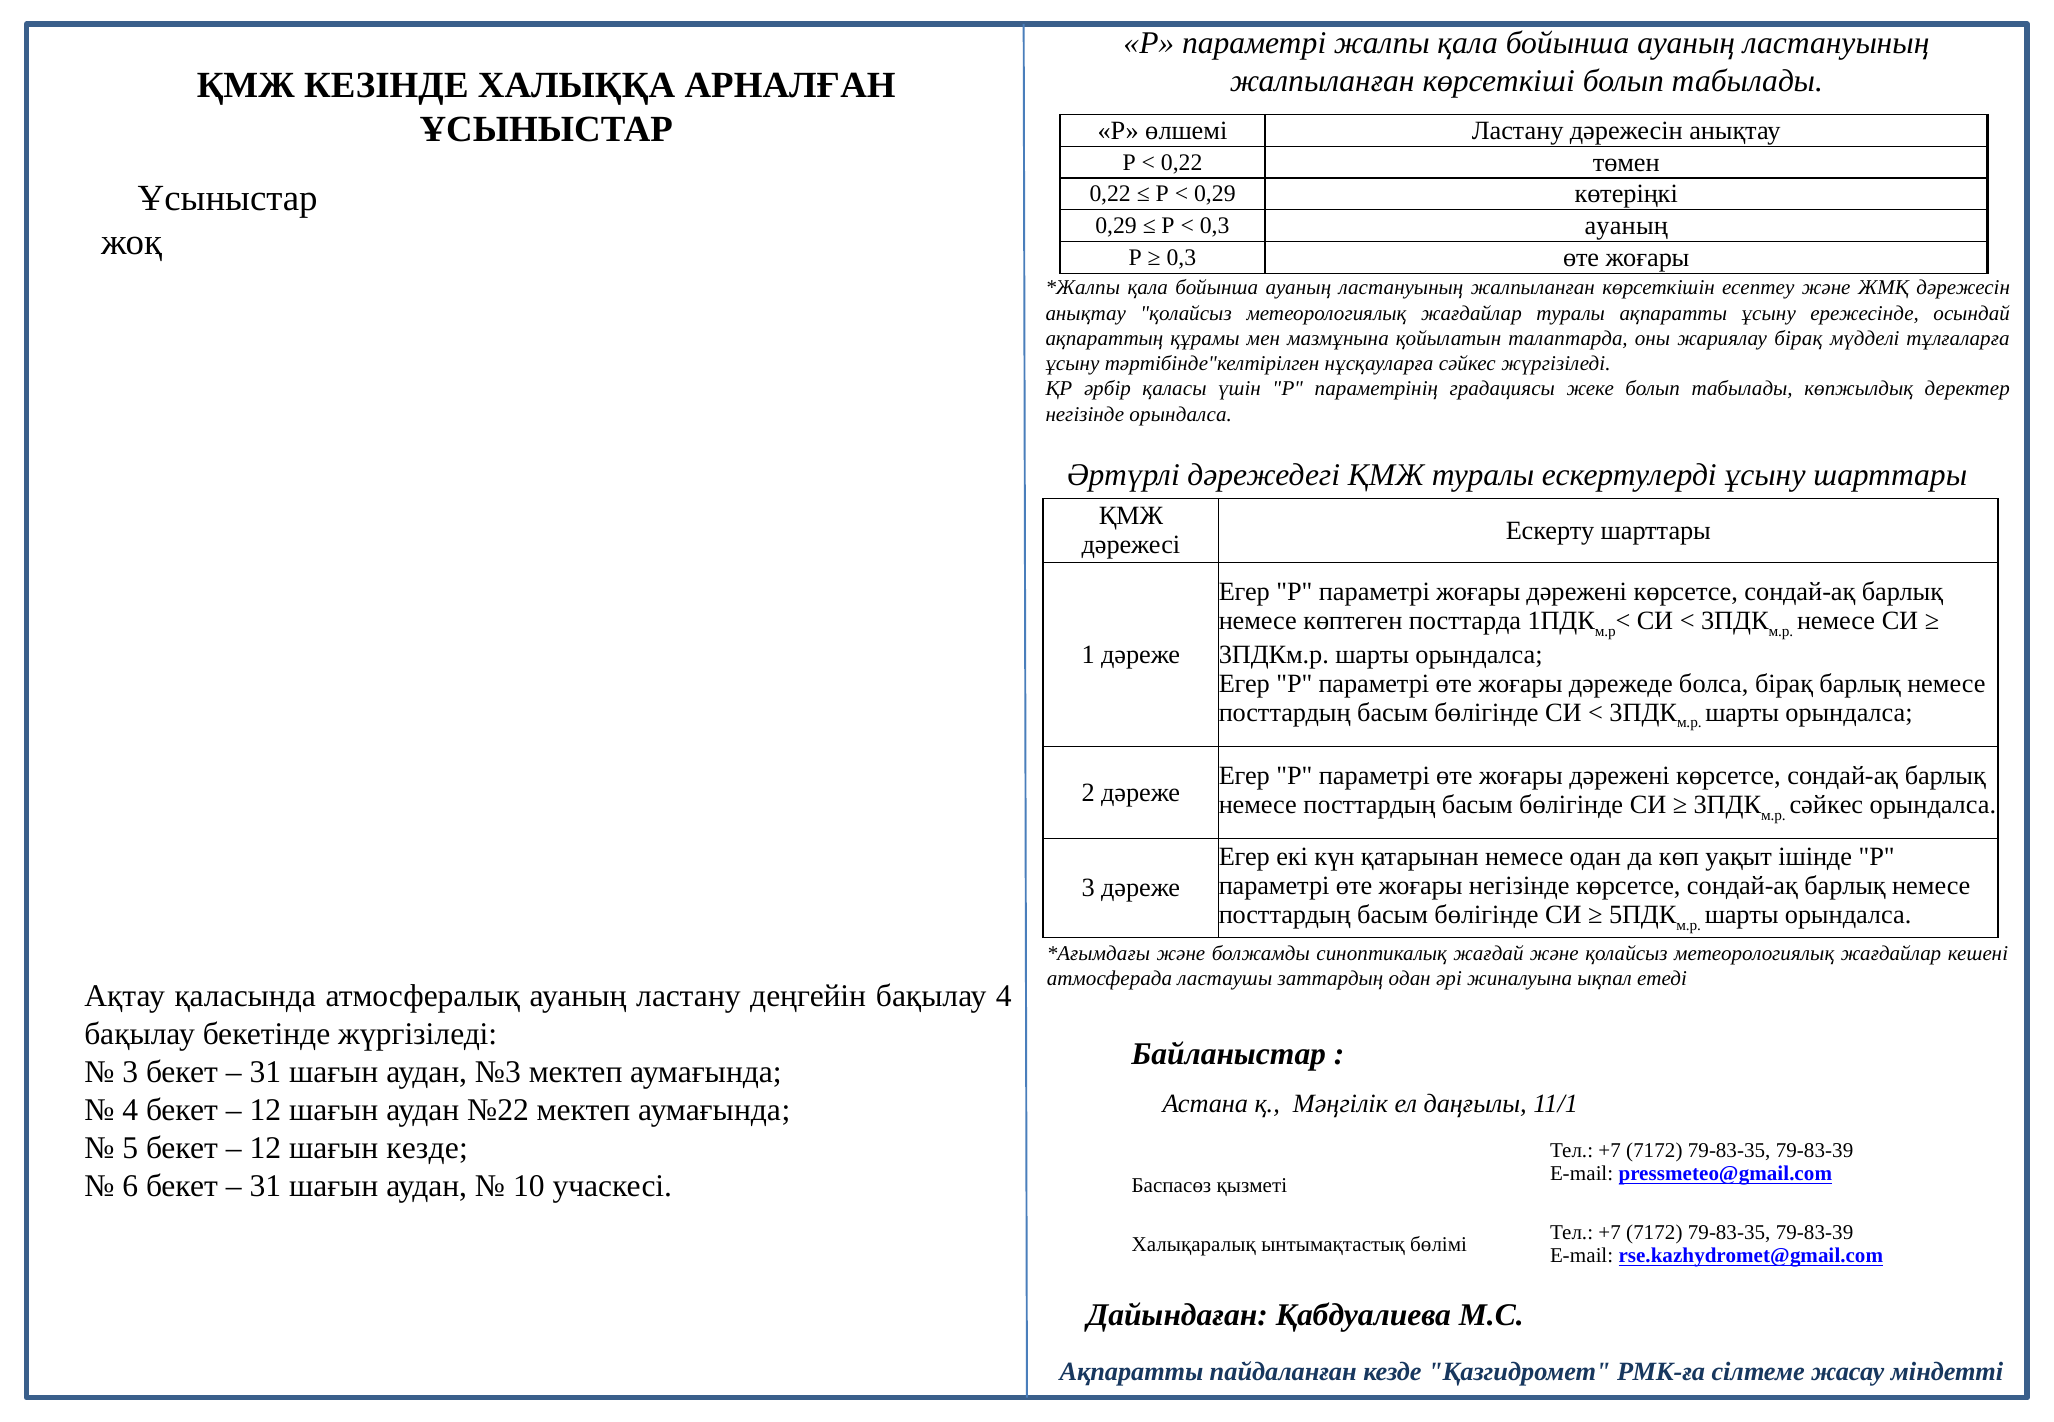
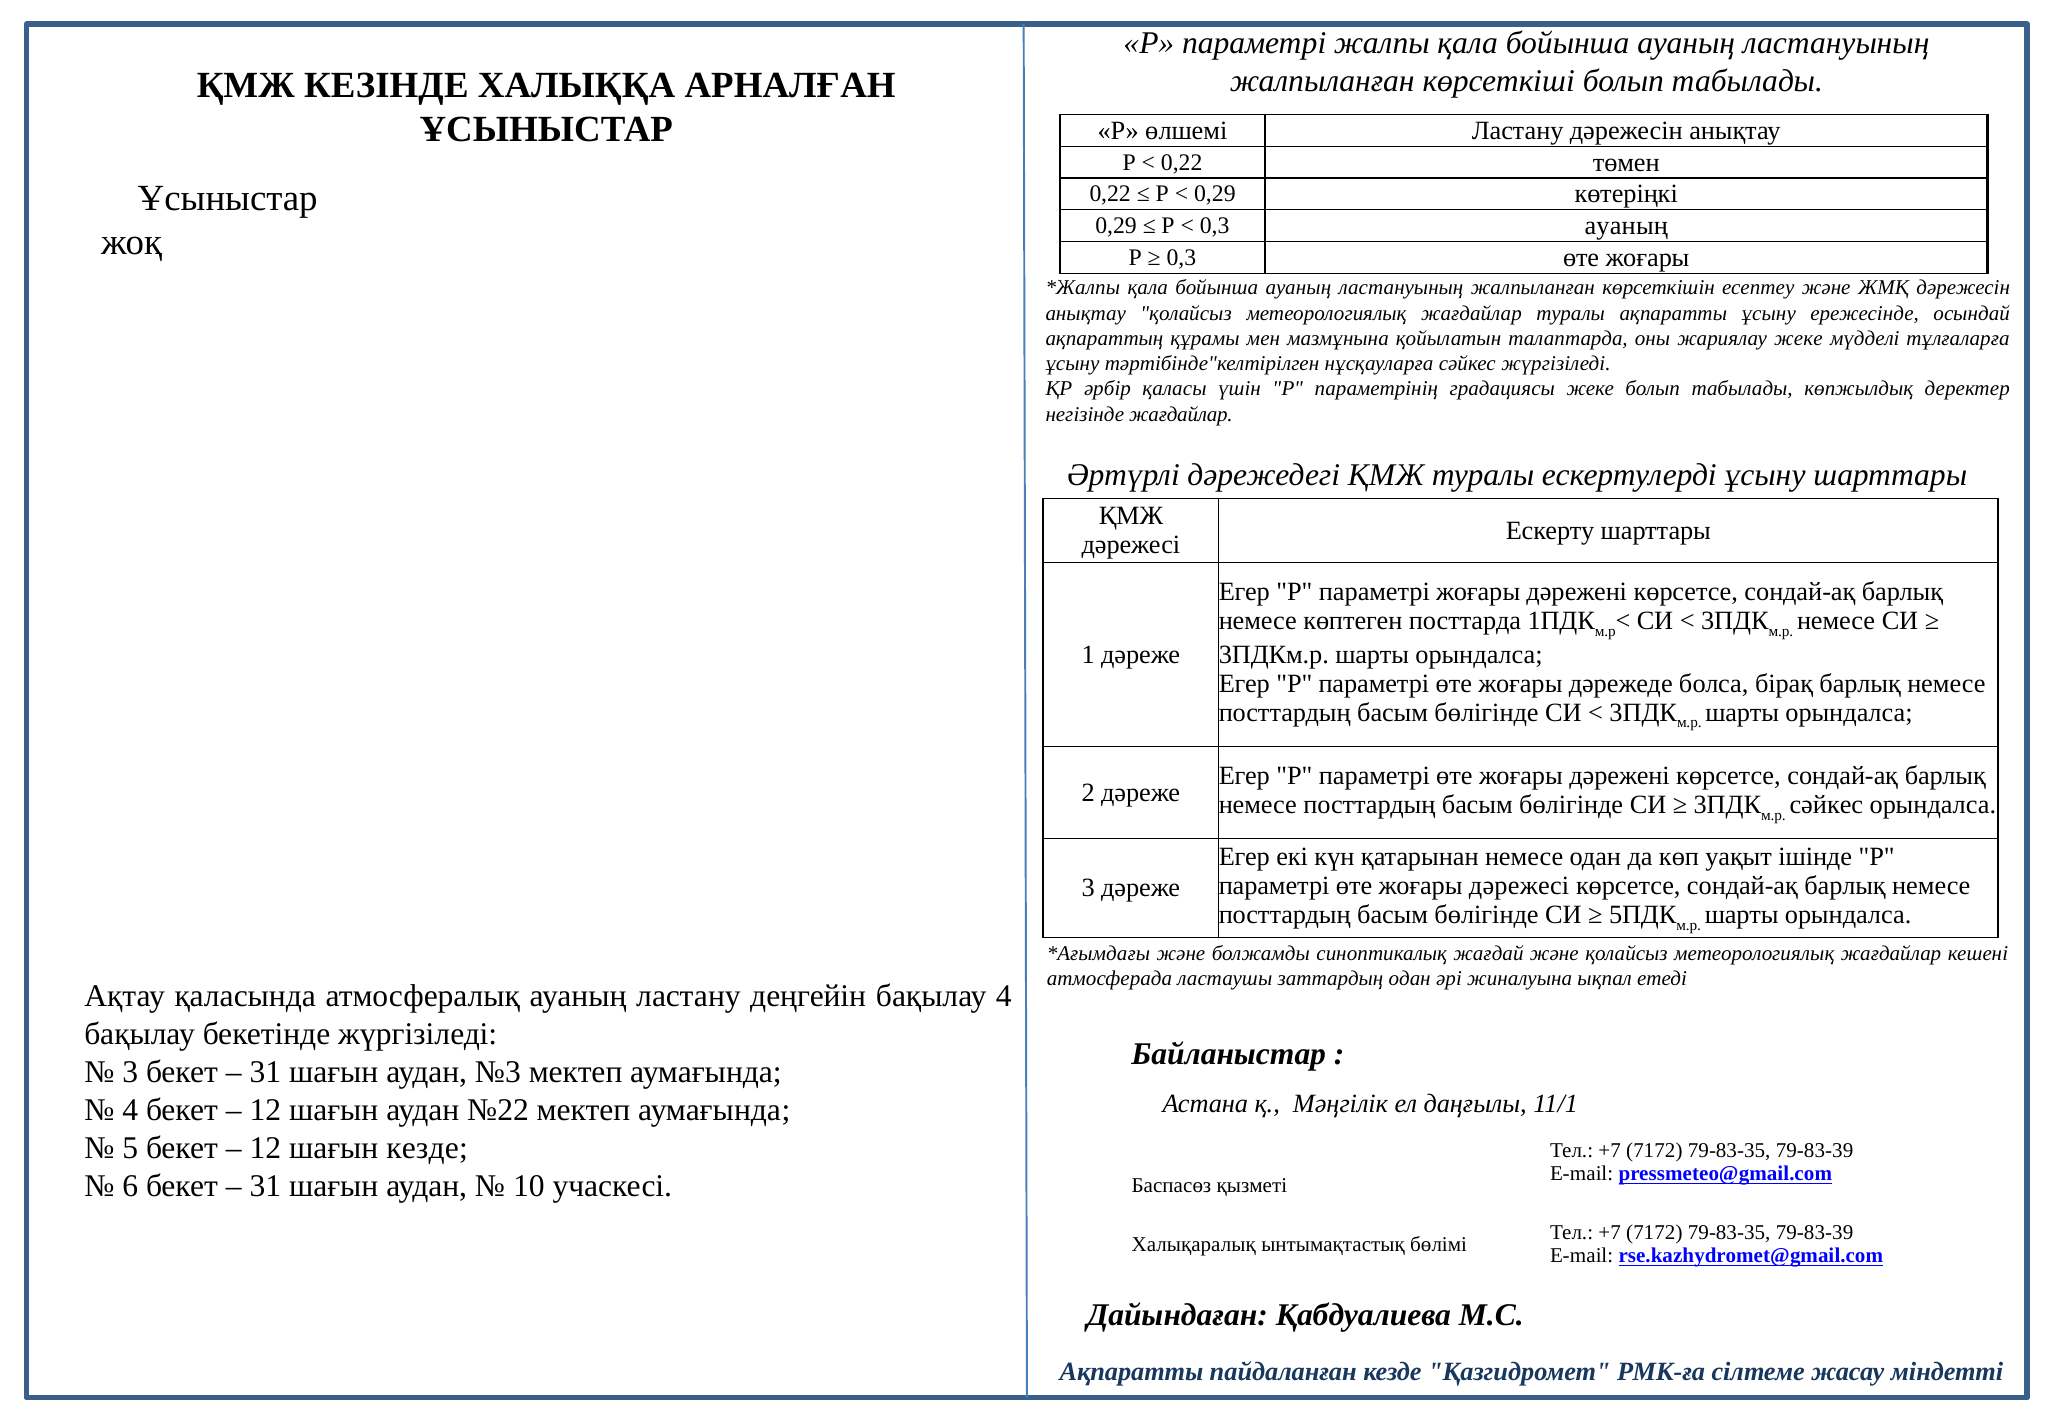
жариялау бірақ: бірақ -> жеке (1798, 338)
негізінде орындалса: орындалса -> жағдайлар (1181, 414)
жоғары негізінде: негізінде -> дәрежесі (1519, 886)
